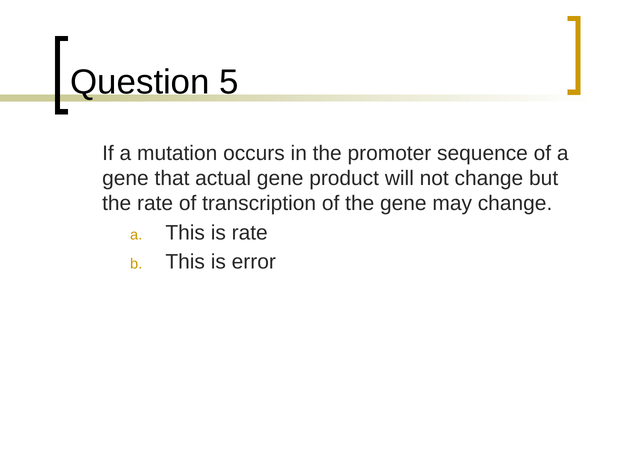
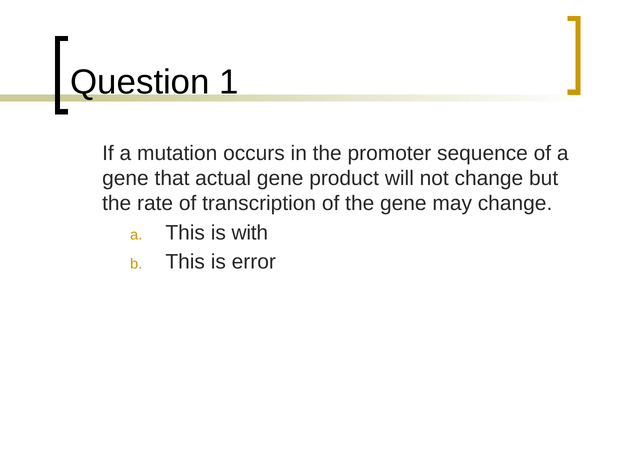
5: 5 -> 1 (229, 82)
is rate: rate -> with (250, 233)
